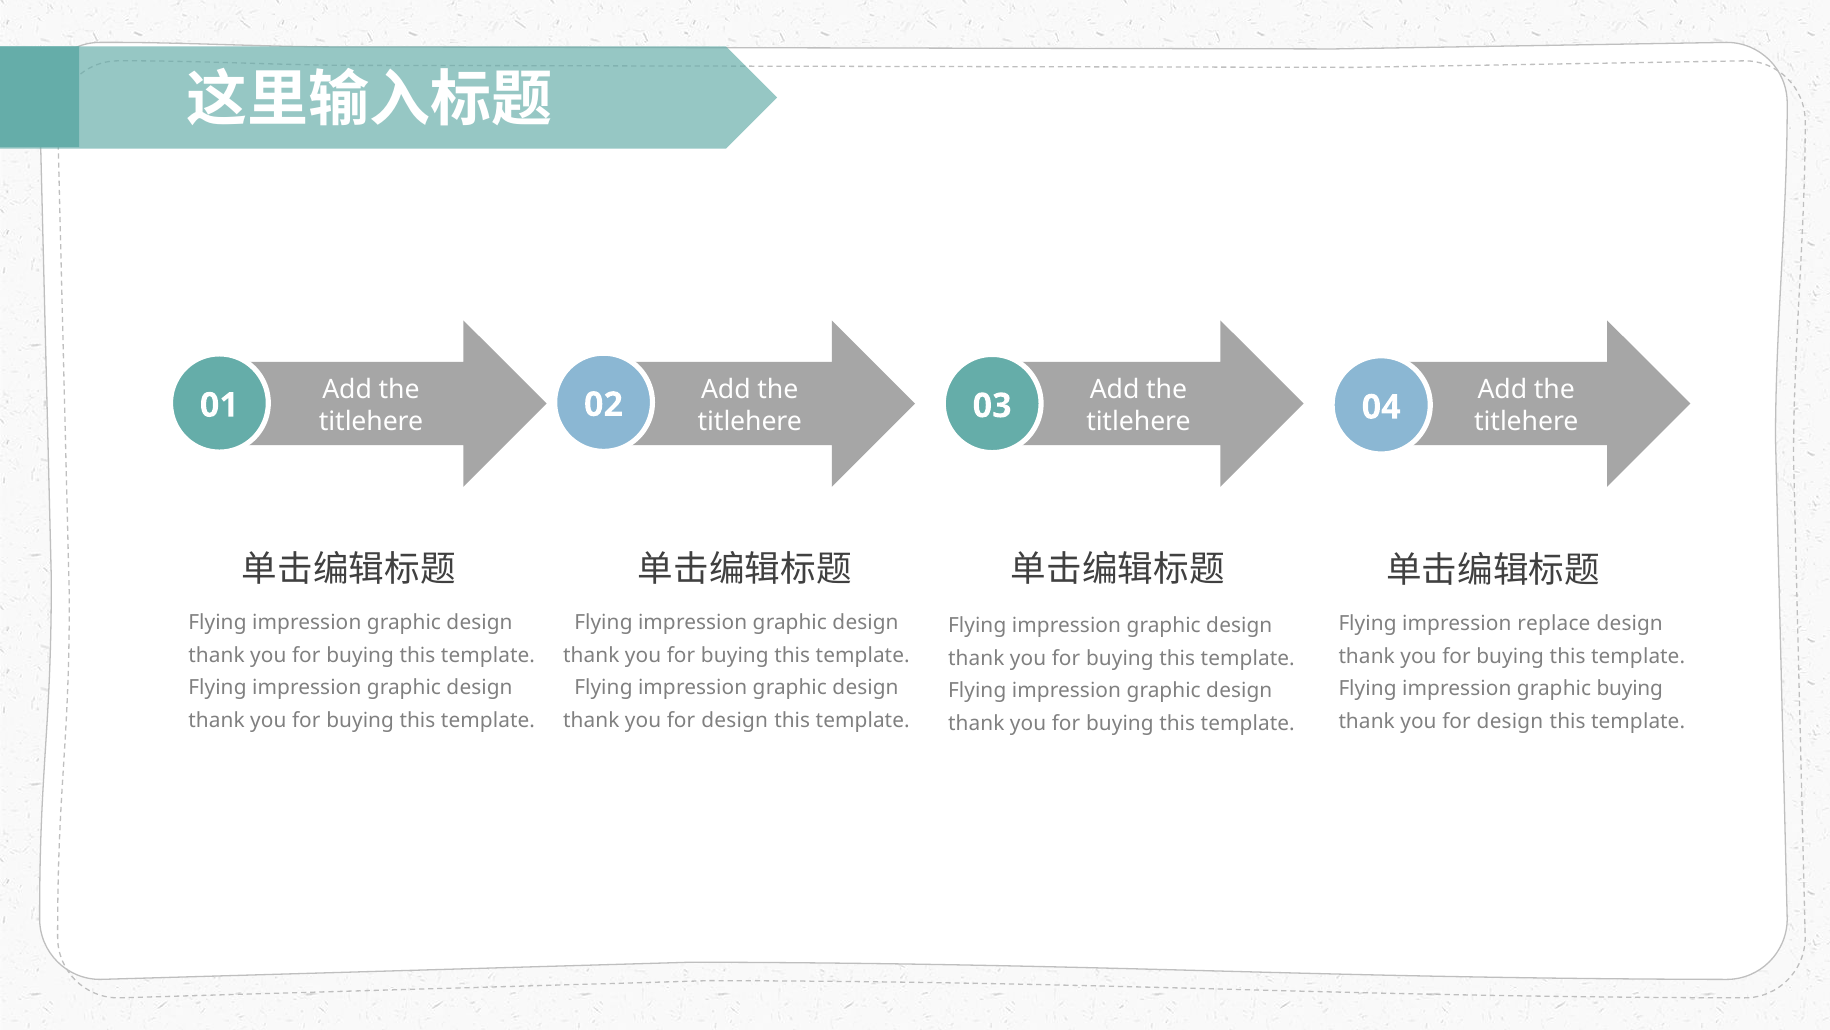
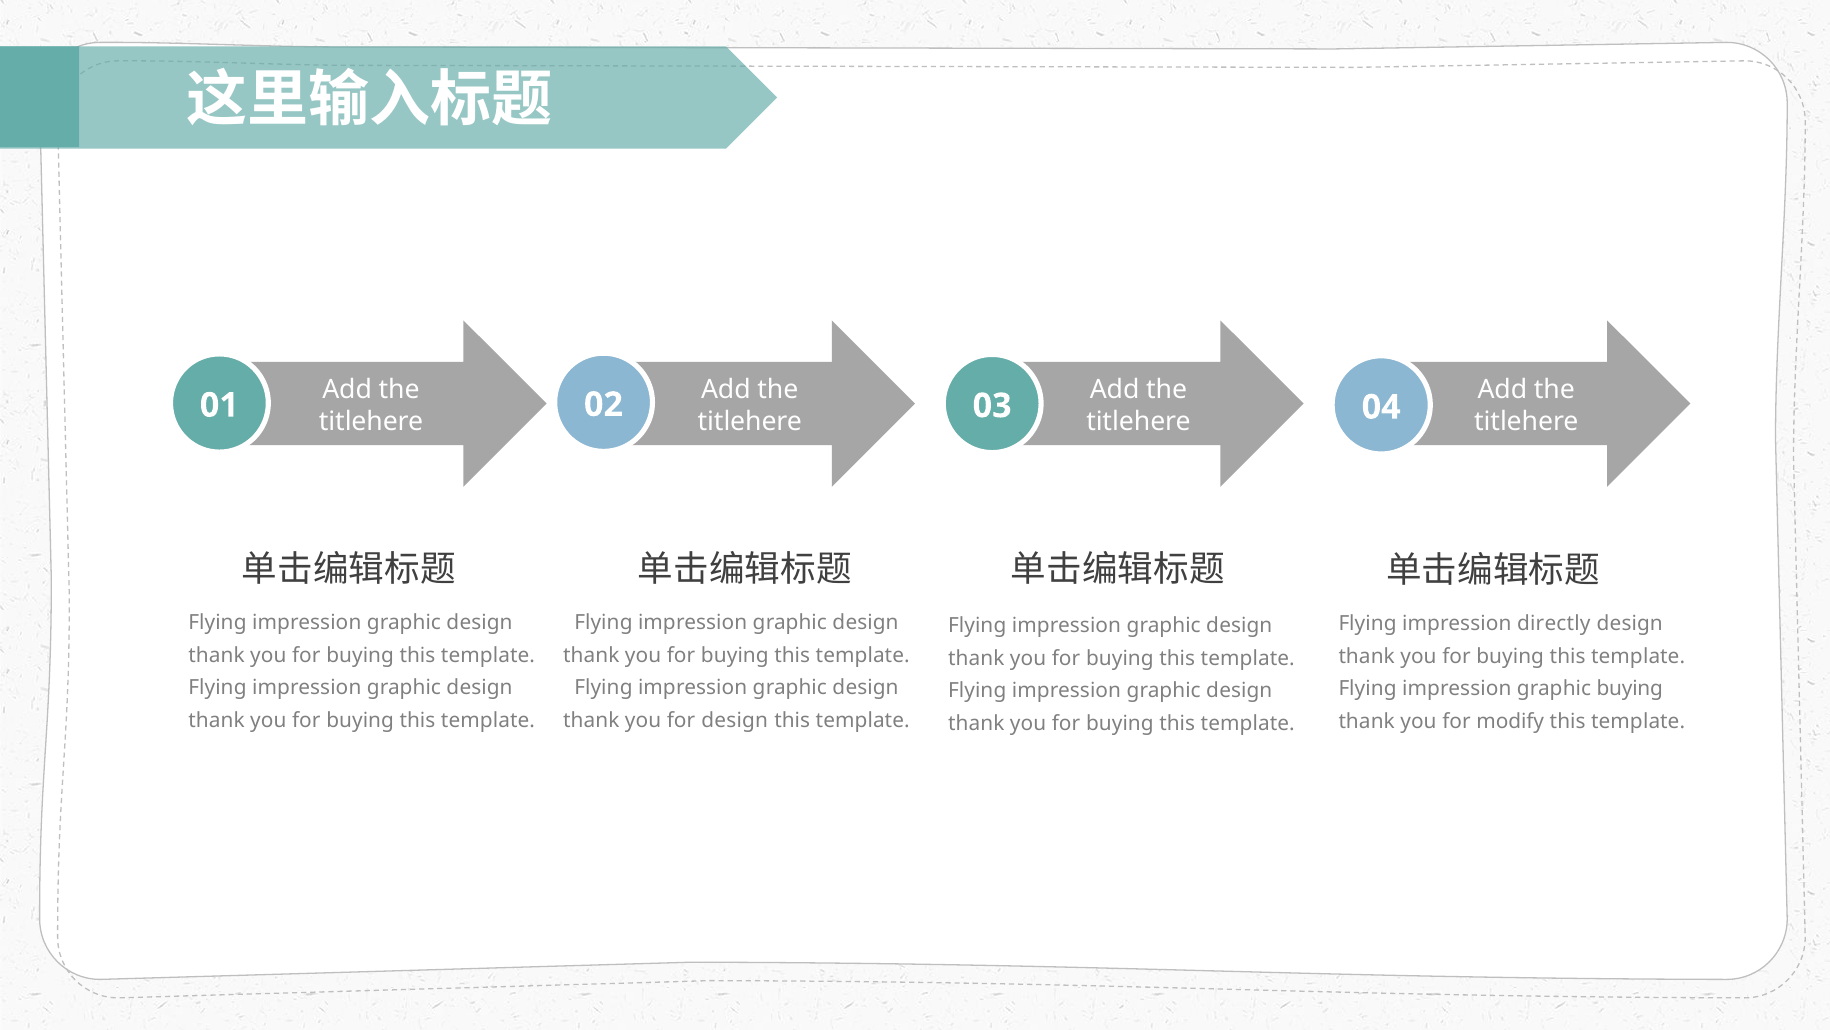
replace: replace -> directly (1554, 623)
design: design -> modify (1510, 721)
